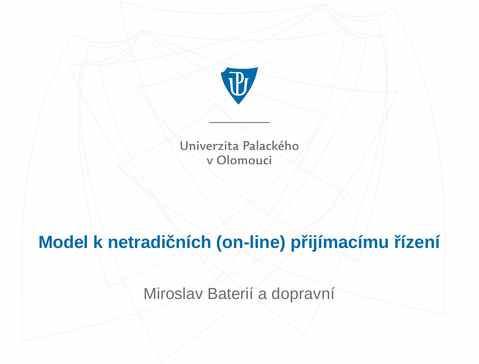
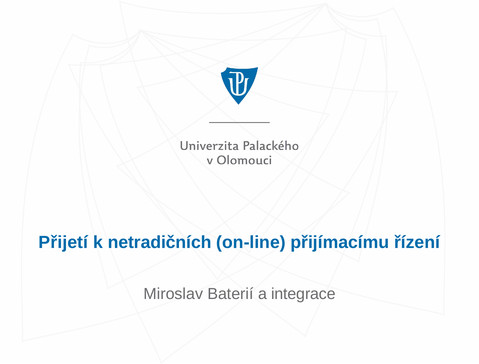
Model: Model -> Přijetí (63, 243)
dopravní: dopravní -> integrace (303, 294)
